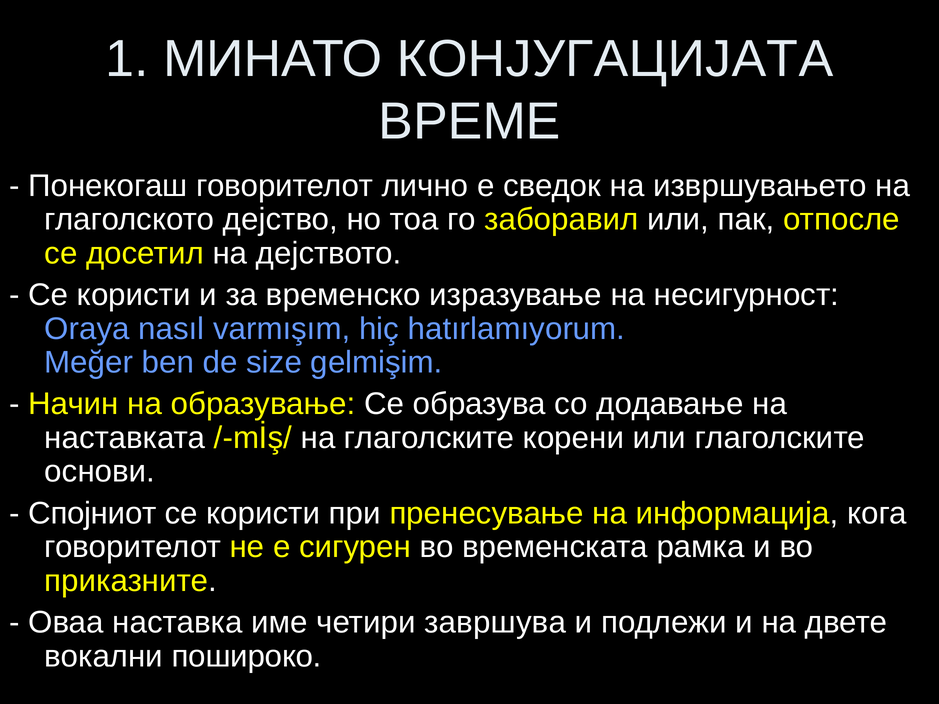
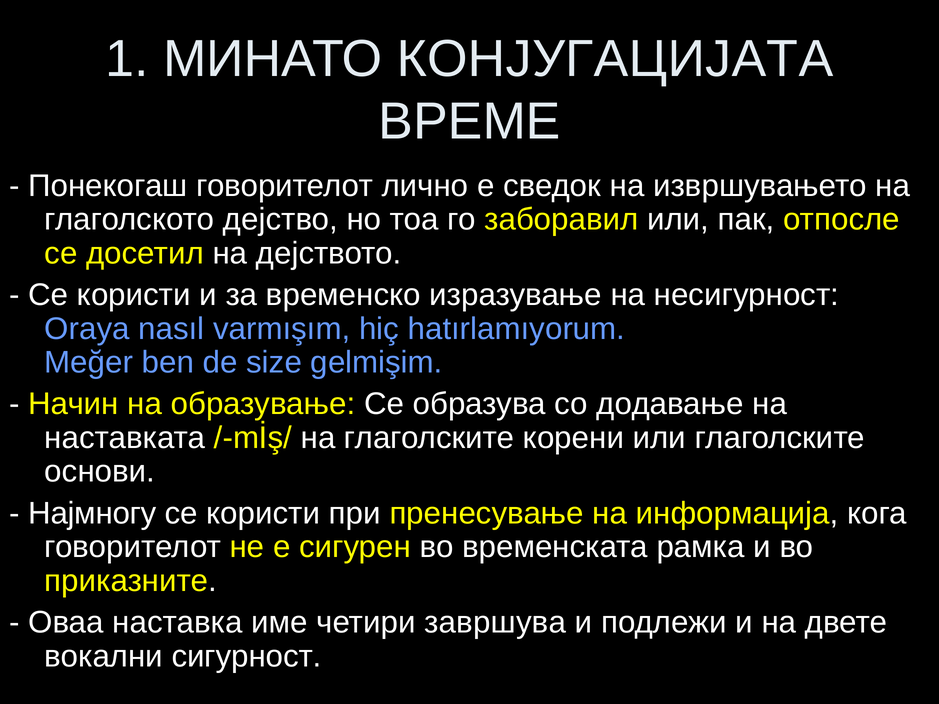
Спојниот: Спојниот -> Најмногу (92, 513)
пошироко: пошироко -> сигурност (247, 656)
